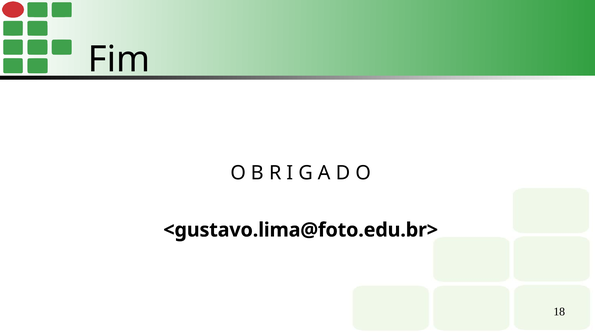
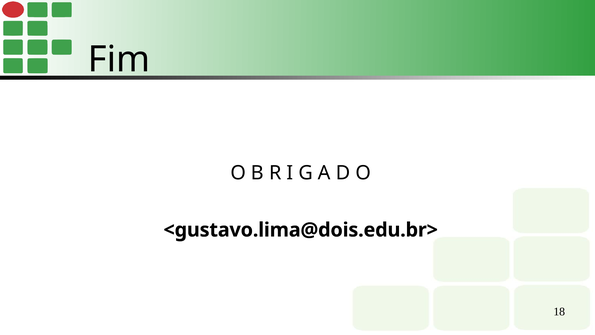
<gustavo.lima@foto.edu.br>: <gustavo.lima@foto.edu.br> -> <gustavo.lima@dois.edu.br> (301, 230)
